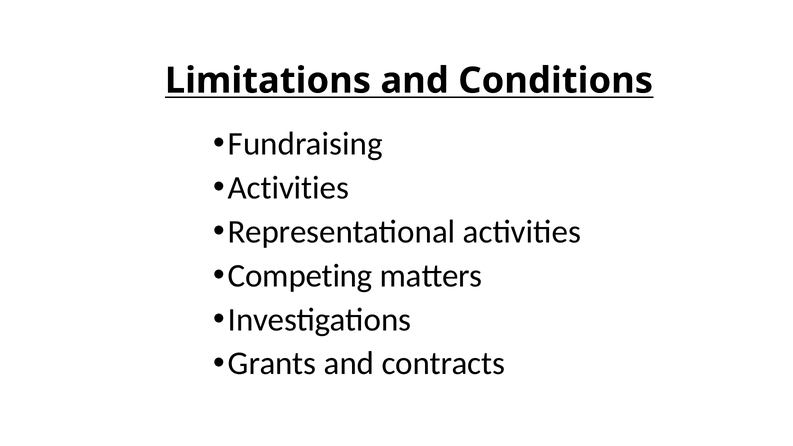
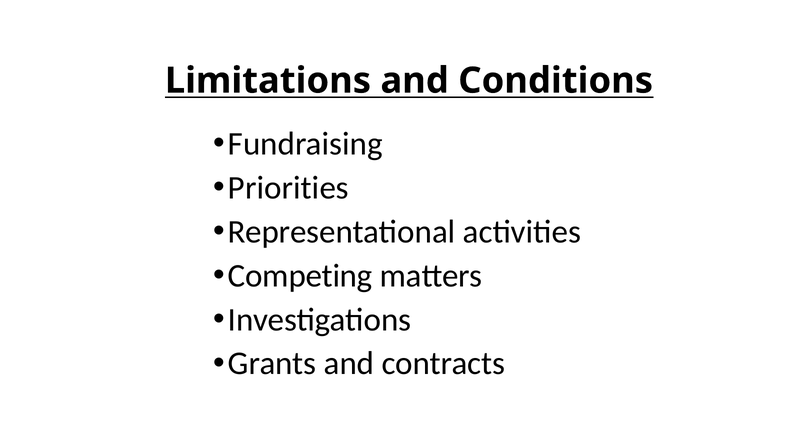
Activities: Activities -> Priorities (288, 188)
